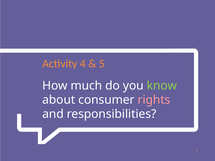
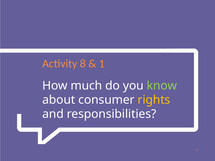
Activity 4: 4 -> 8 (83, 64)
5: 5 -> 1 (102, 64)
rights colour: pink -> yellow (154, 100)
